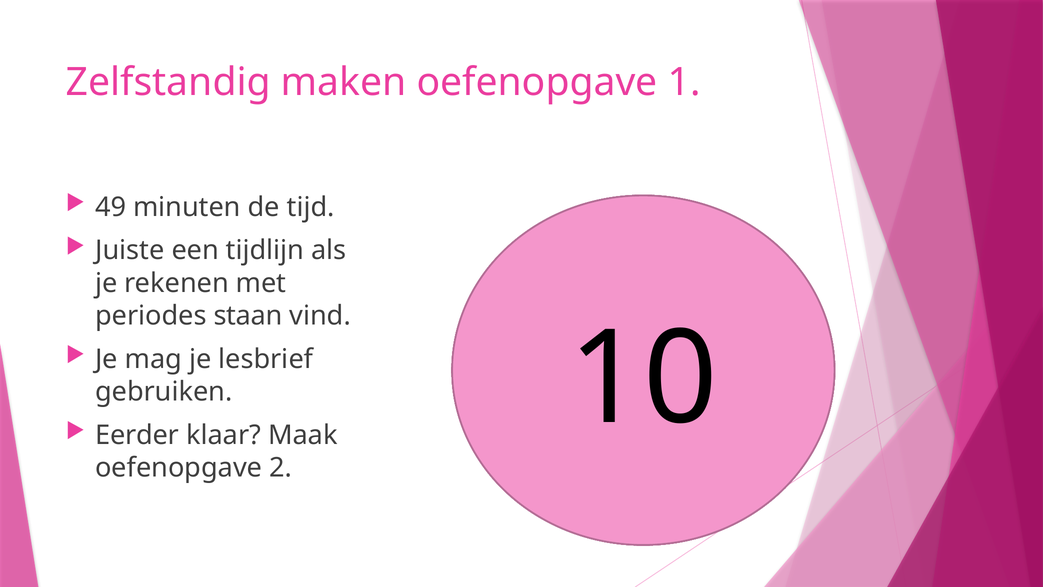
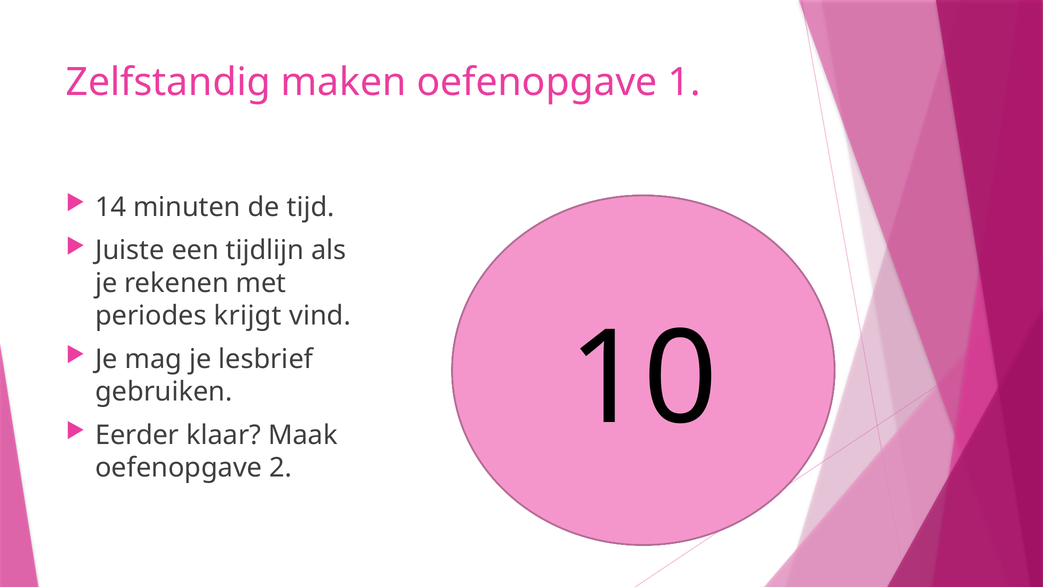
49: 49 -> 14 (111, 207)
staan: staan -> krijgt (248, 315)
